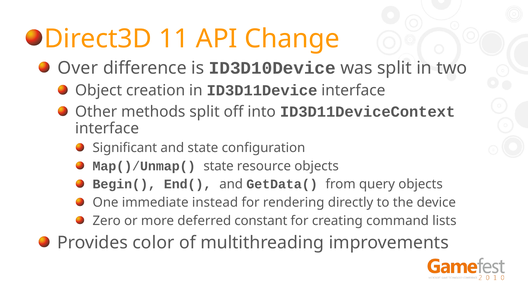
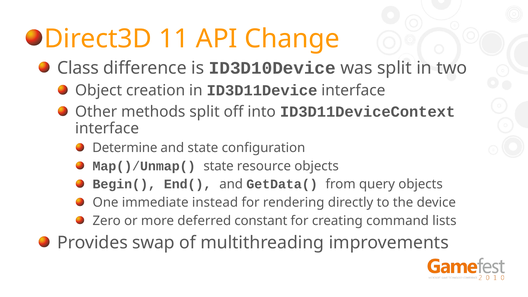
Over: Over -> Class (78, 68)
Significant: Significant -> Determine (125, 148)
color: color -> swap (154, 243)
